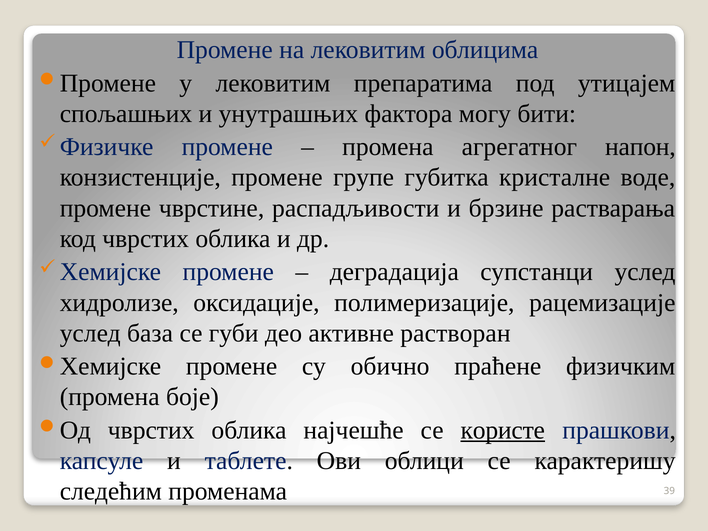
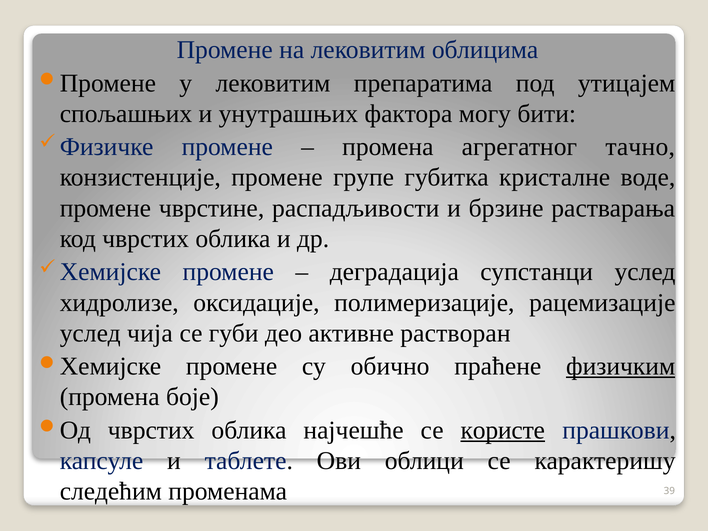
напон: напон -> тачно (640, 147)
база: база -> чија (150, 333)
физичким underline: none -> present (621, 366)
